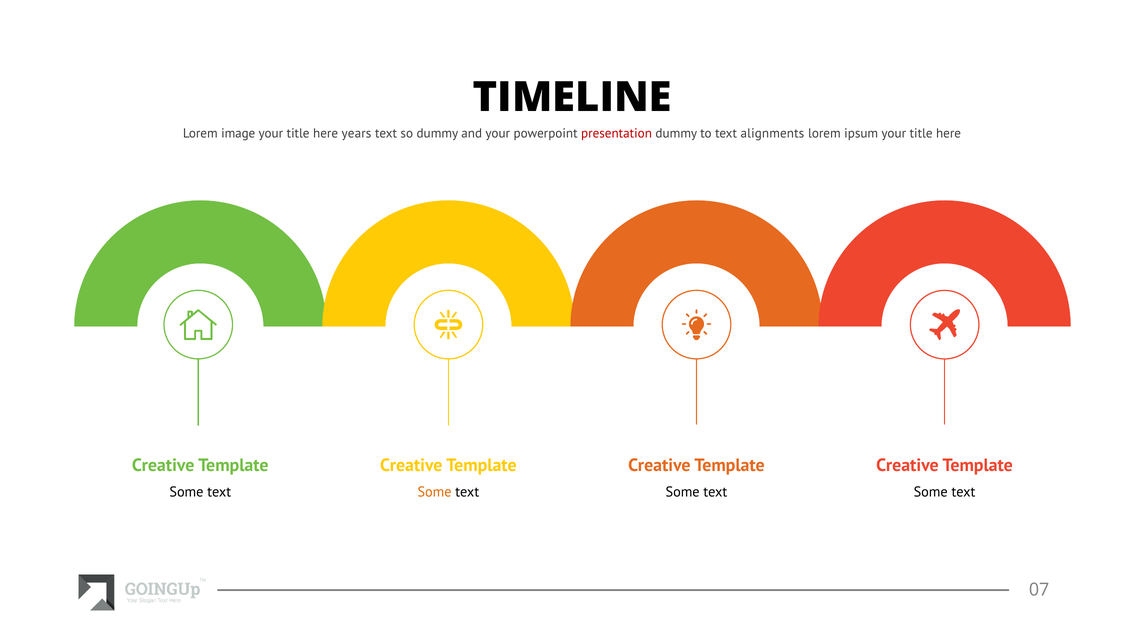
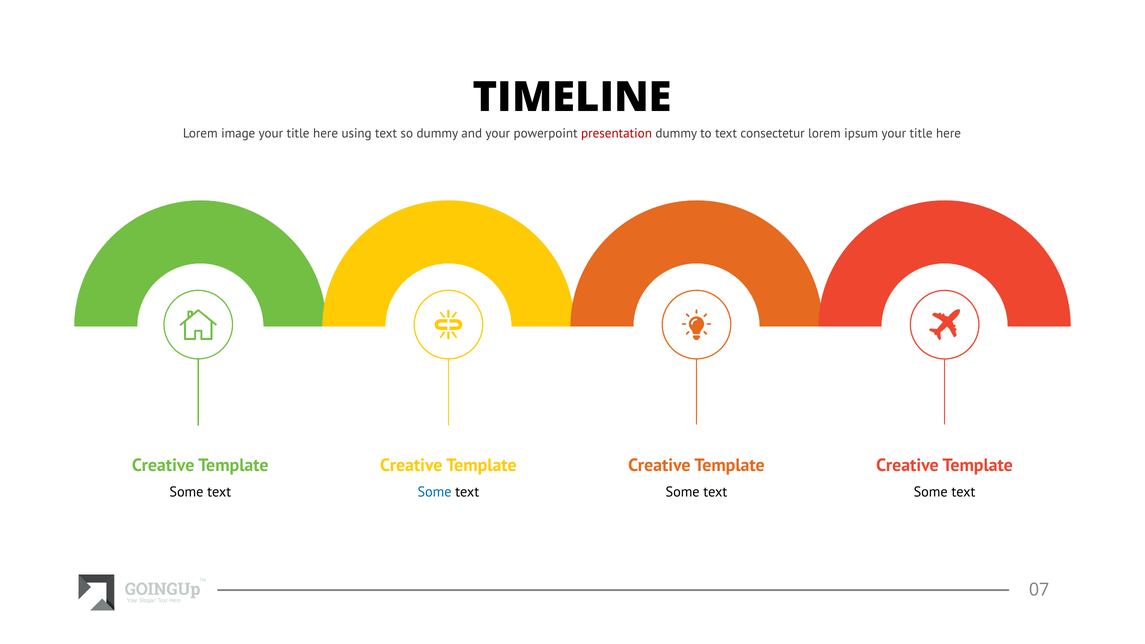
years: years -> using (357, 134)
alignments: alignments -> consectetur (773, 134)
Some colour: orange -> blue (435, 492)
